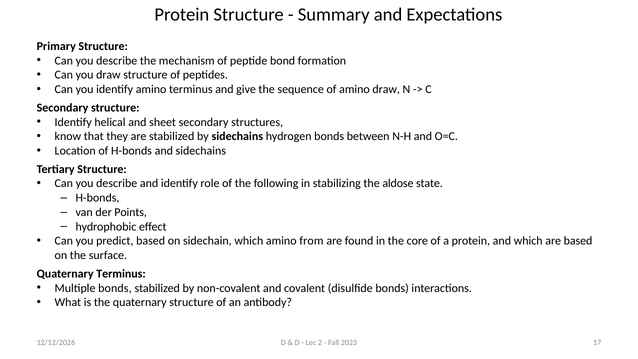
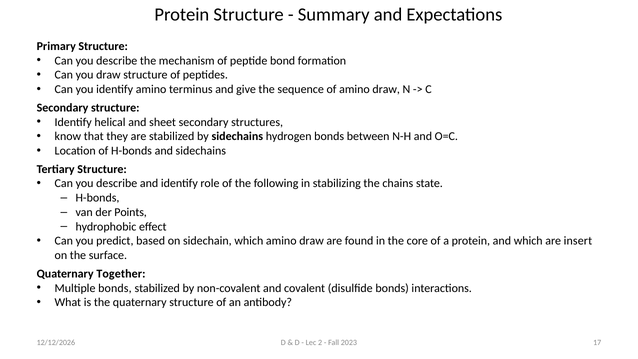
aldose: aldose -> chains (398, 183)
which amino from: from -> draw (312, 241)
are based: based -> insert (578, 241)
Quaternary Terminus: Terminus -> Together (121, 274)
